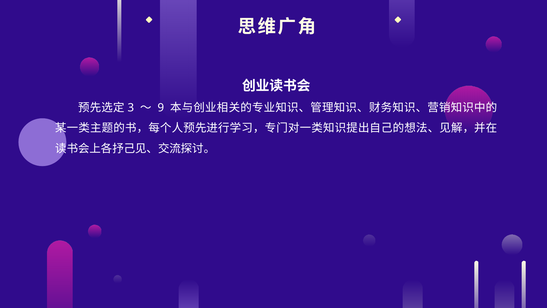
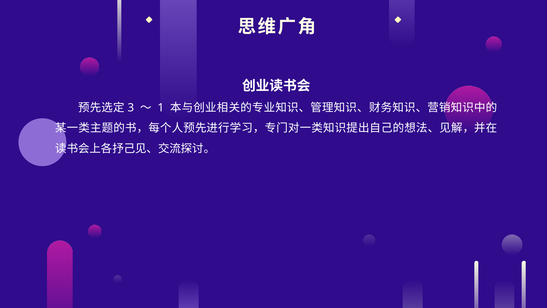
9: 9 -> 1 (161, 108)
